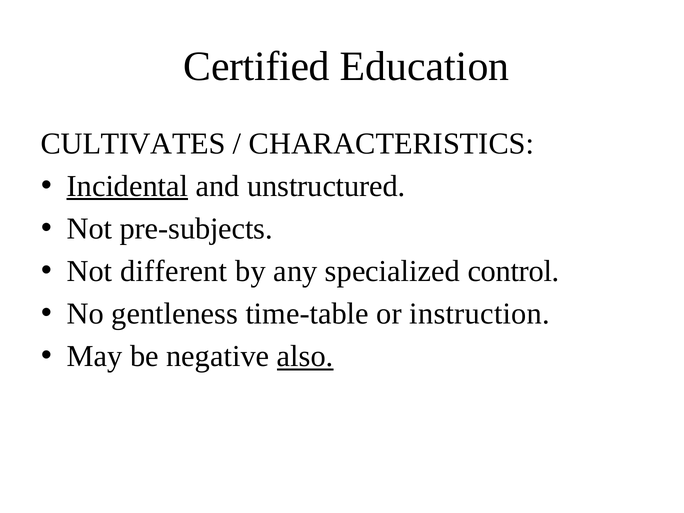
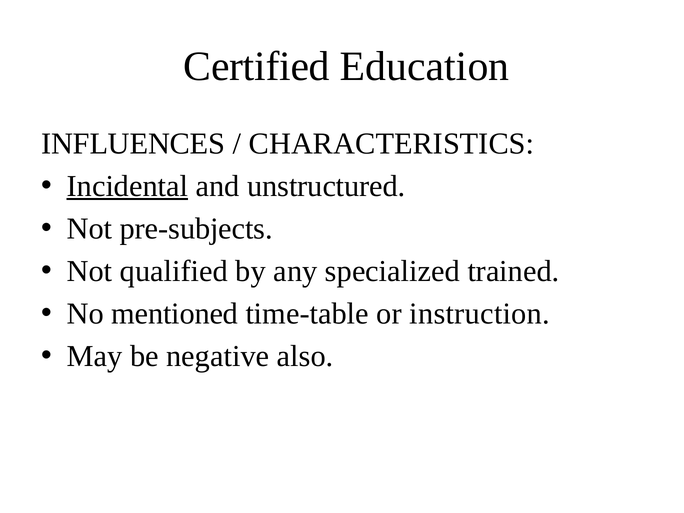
CULTIVATES: CULTIVATES -> INFLUENCES (133, 143)
different: different -> qualified (174, 271)
control: control -> trained (513, 271)
gentleness: gentleness -> mentioned (175, 314)
also underline: present -> none (305, 356)
